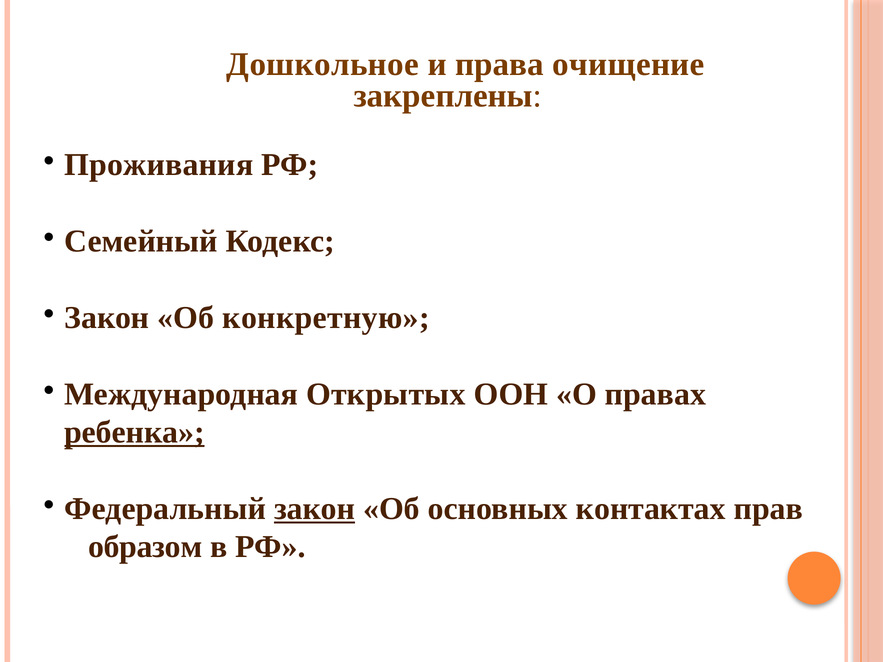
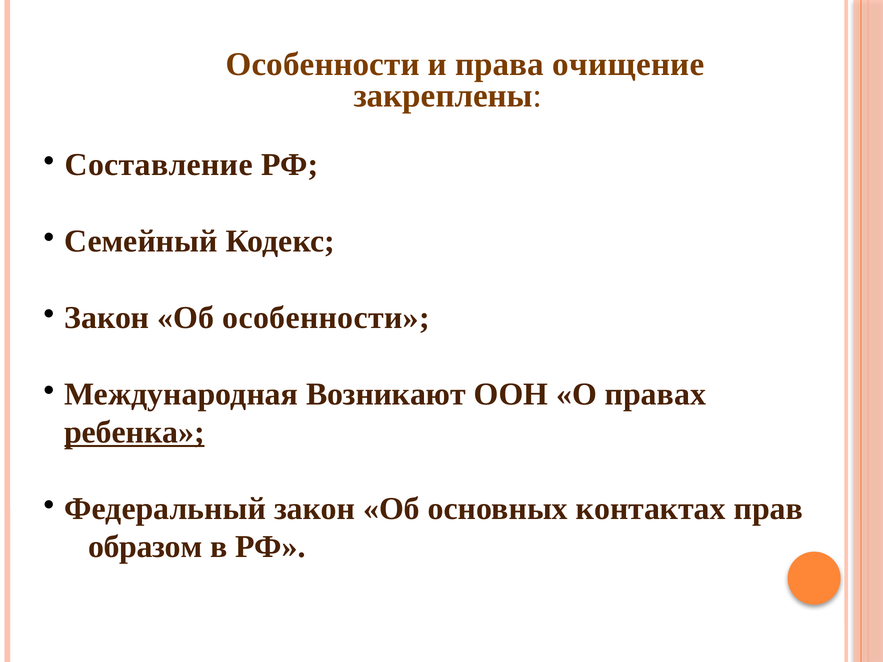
Дошкольное: Дошкольное -> Особенности (323, 64)
Проживания: Проживания -> Составление (159, 165)
Об конкретную: конкретную -> особенности (326, 318)
Открытых: Открытых -> Возникают (386, 394)
закон underline: present -> none (315, 509)
